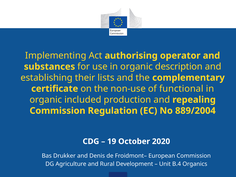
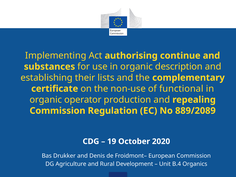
operator: operator -> continue (180, 56)
included: included -> operator (83, 100)
889/2004: 889/2004 -> 889/2089 (195, 111)
